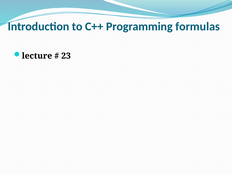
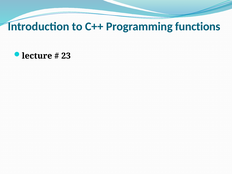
formulas: formulas -> functions (198, 26)
